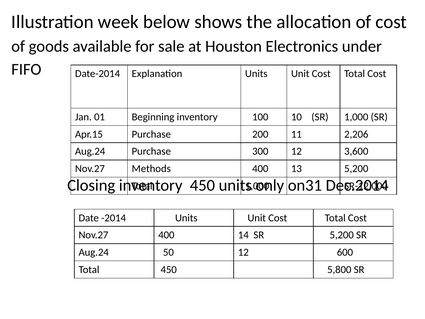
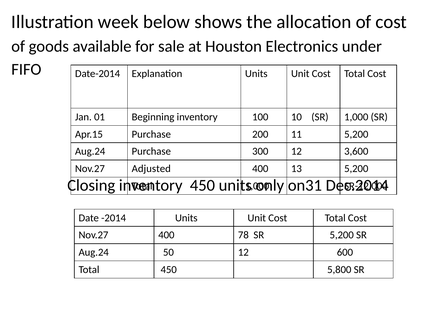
11 2,206: 2,206 -> 5,200 (356, 134)
Methods: Methods -> Adjusted (151, 169)
14: 14 -> 78 (243, 235)
